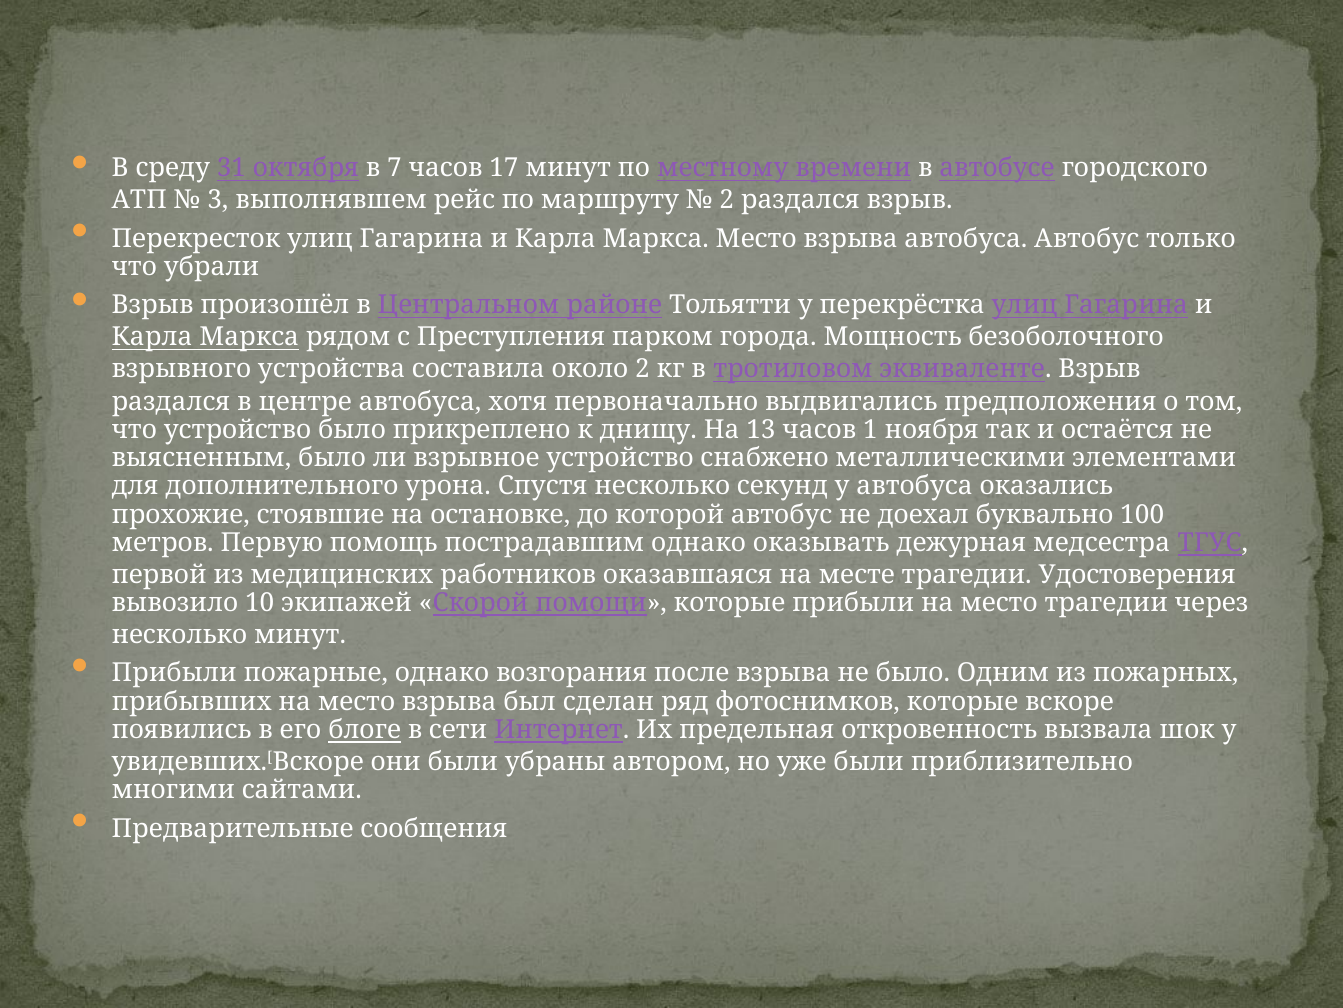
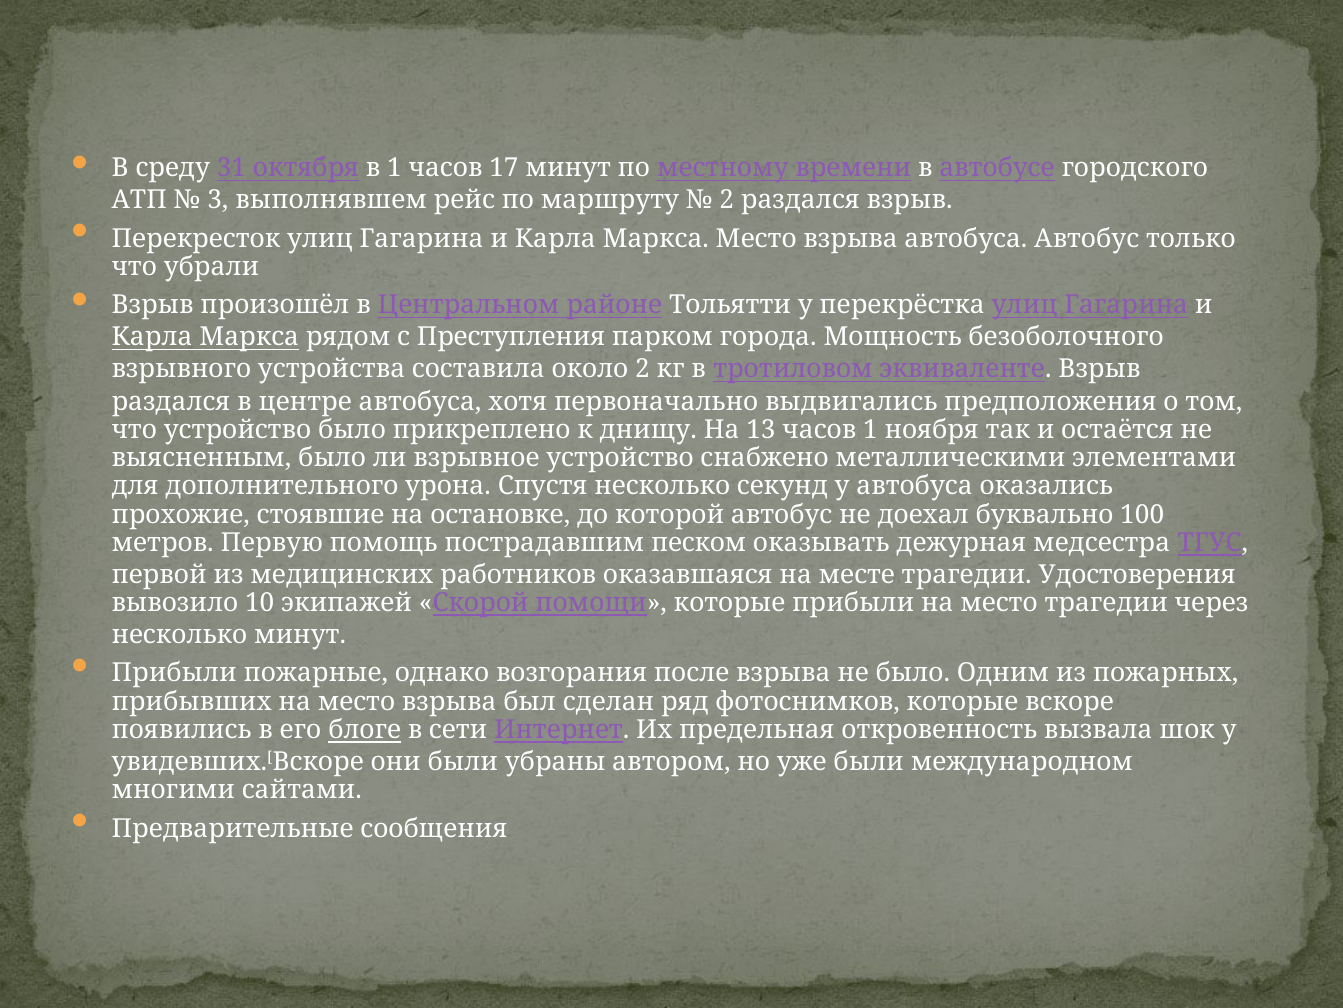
в 7: 7 -> 1 (394, 168)
пострадавшим однако: однако -> песком (699, 542)
приблизительно: приблизительно -> международном (1022, 761)
